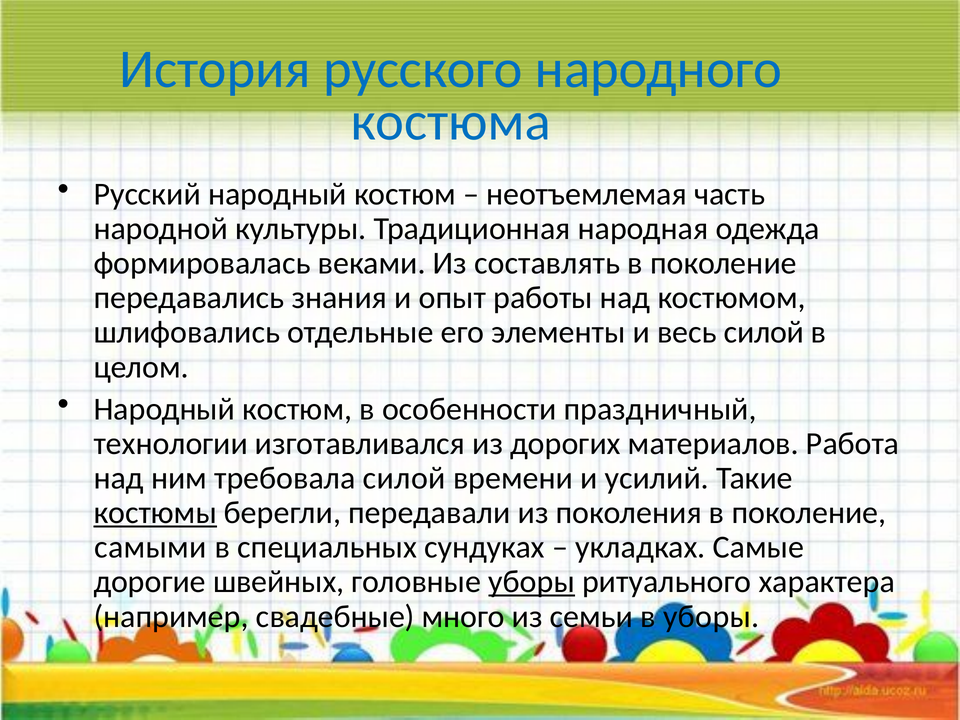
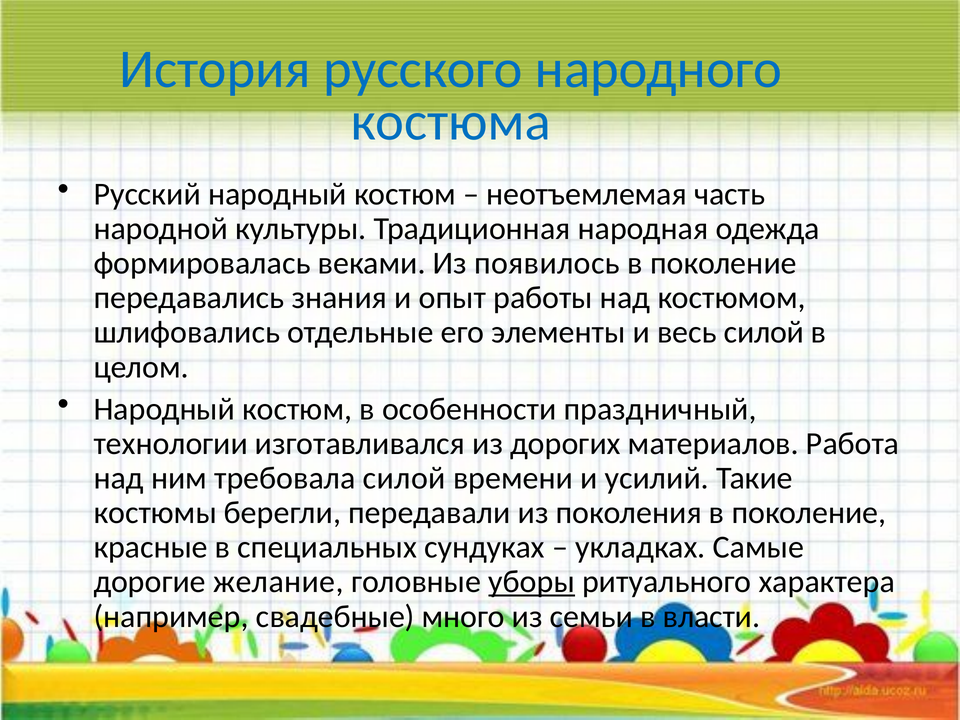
составлять: составлять -> появилось (547, 263)
костюмы underline: present -> none (155, 513)
самыми: самыми -> красные (151, 547)
швейных: швейных -> желание (278, 582)
в уборы: уборы -> власти (712, 616)
